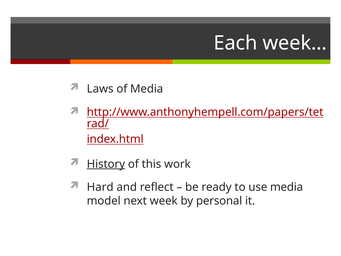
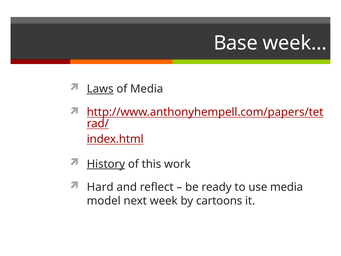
Each: Each -> Base (236, 43)
Laws underline: none -> present (100, 89)
personal: personal -> cartoons (219, 201)
